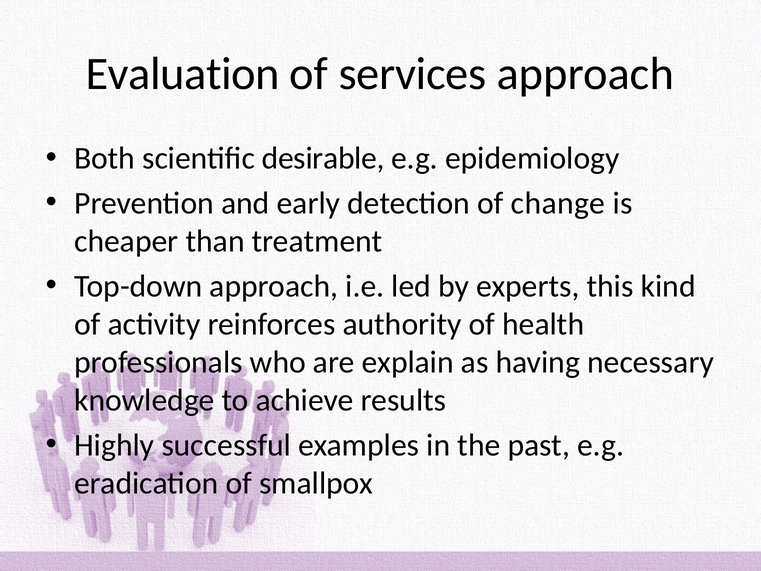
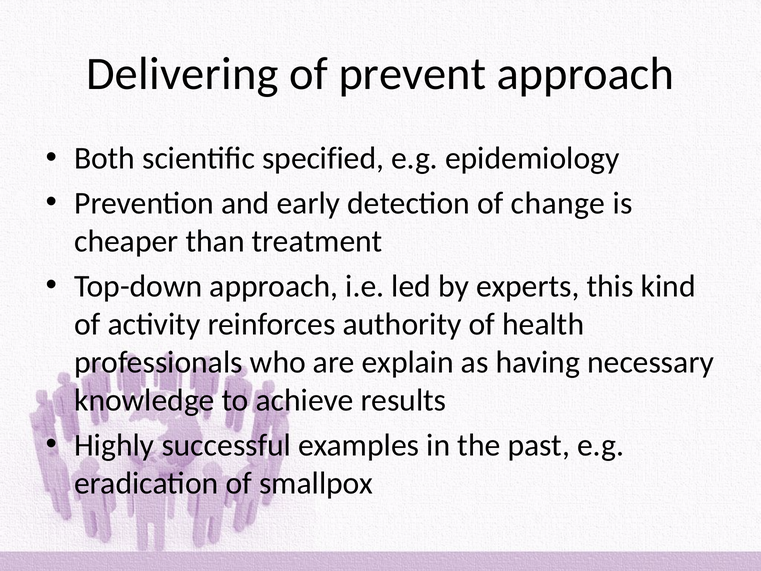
Evaluation: Evaluation -> Delivering (182, 74)
services: services -> prevent (412, 74)
desirable: desirable -> specified (323, 158)
